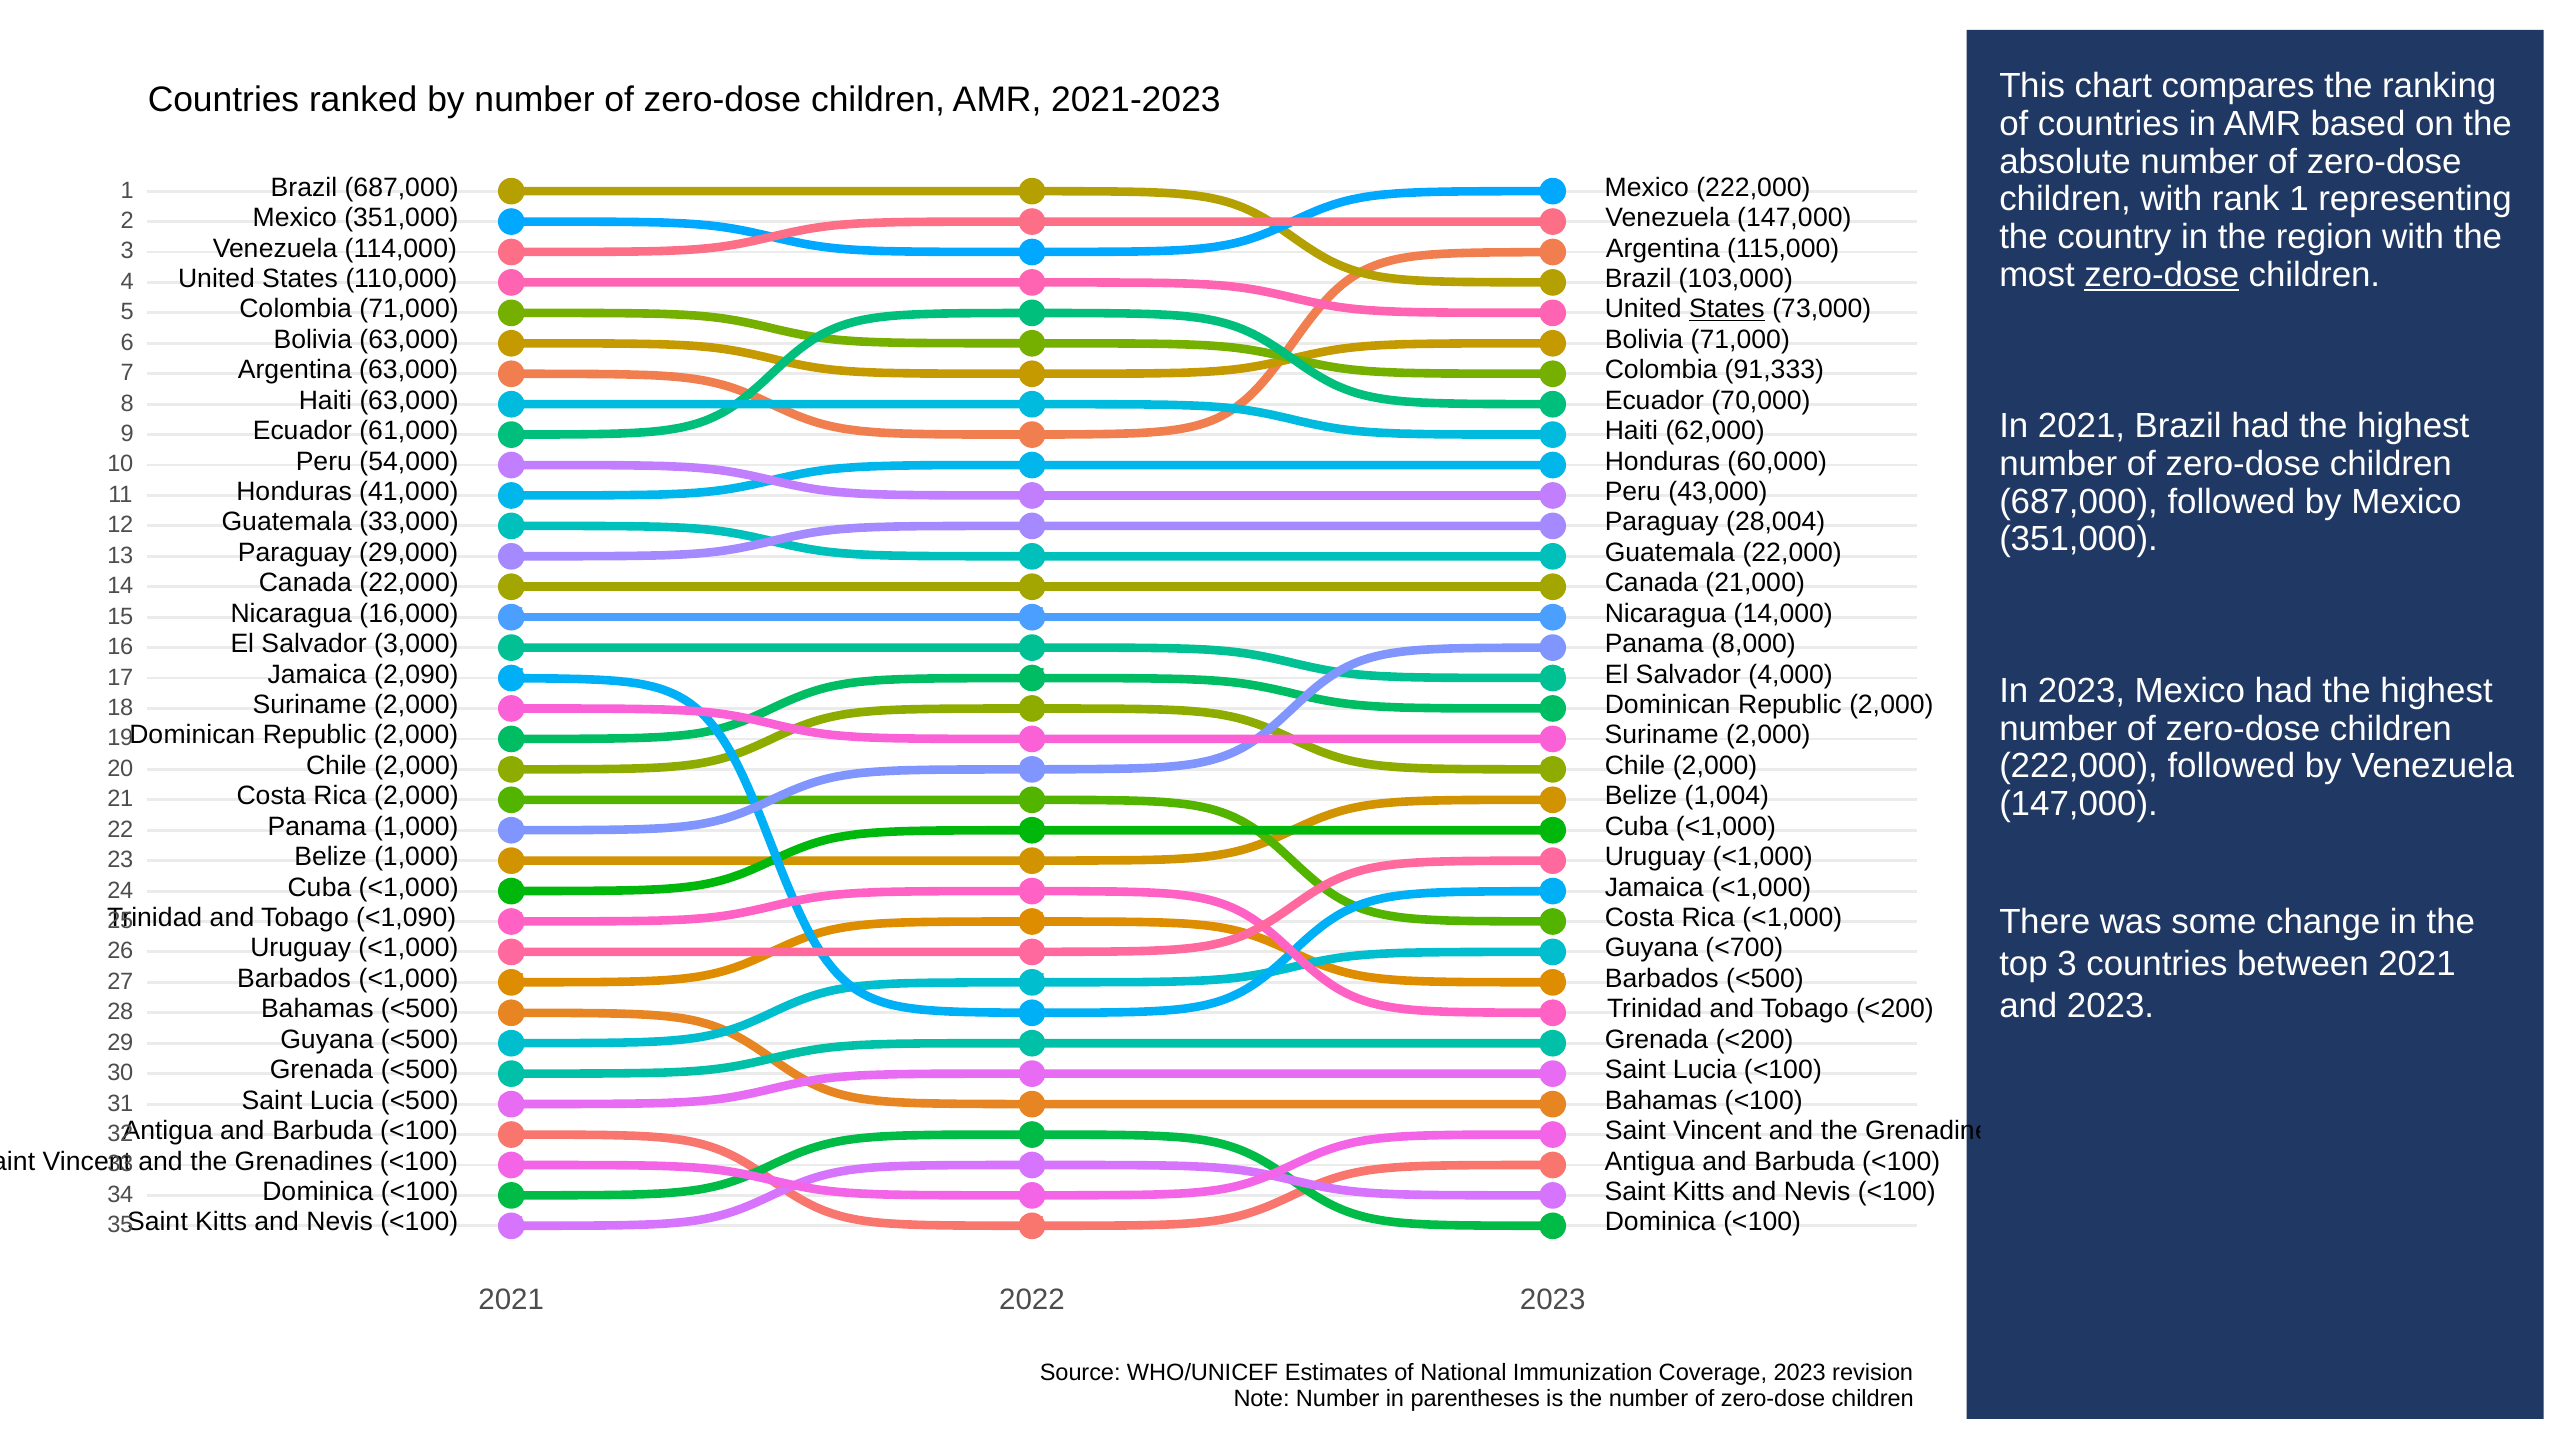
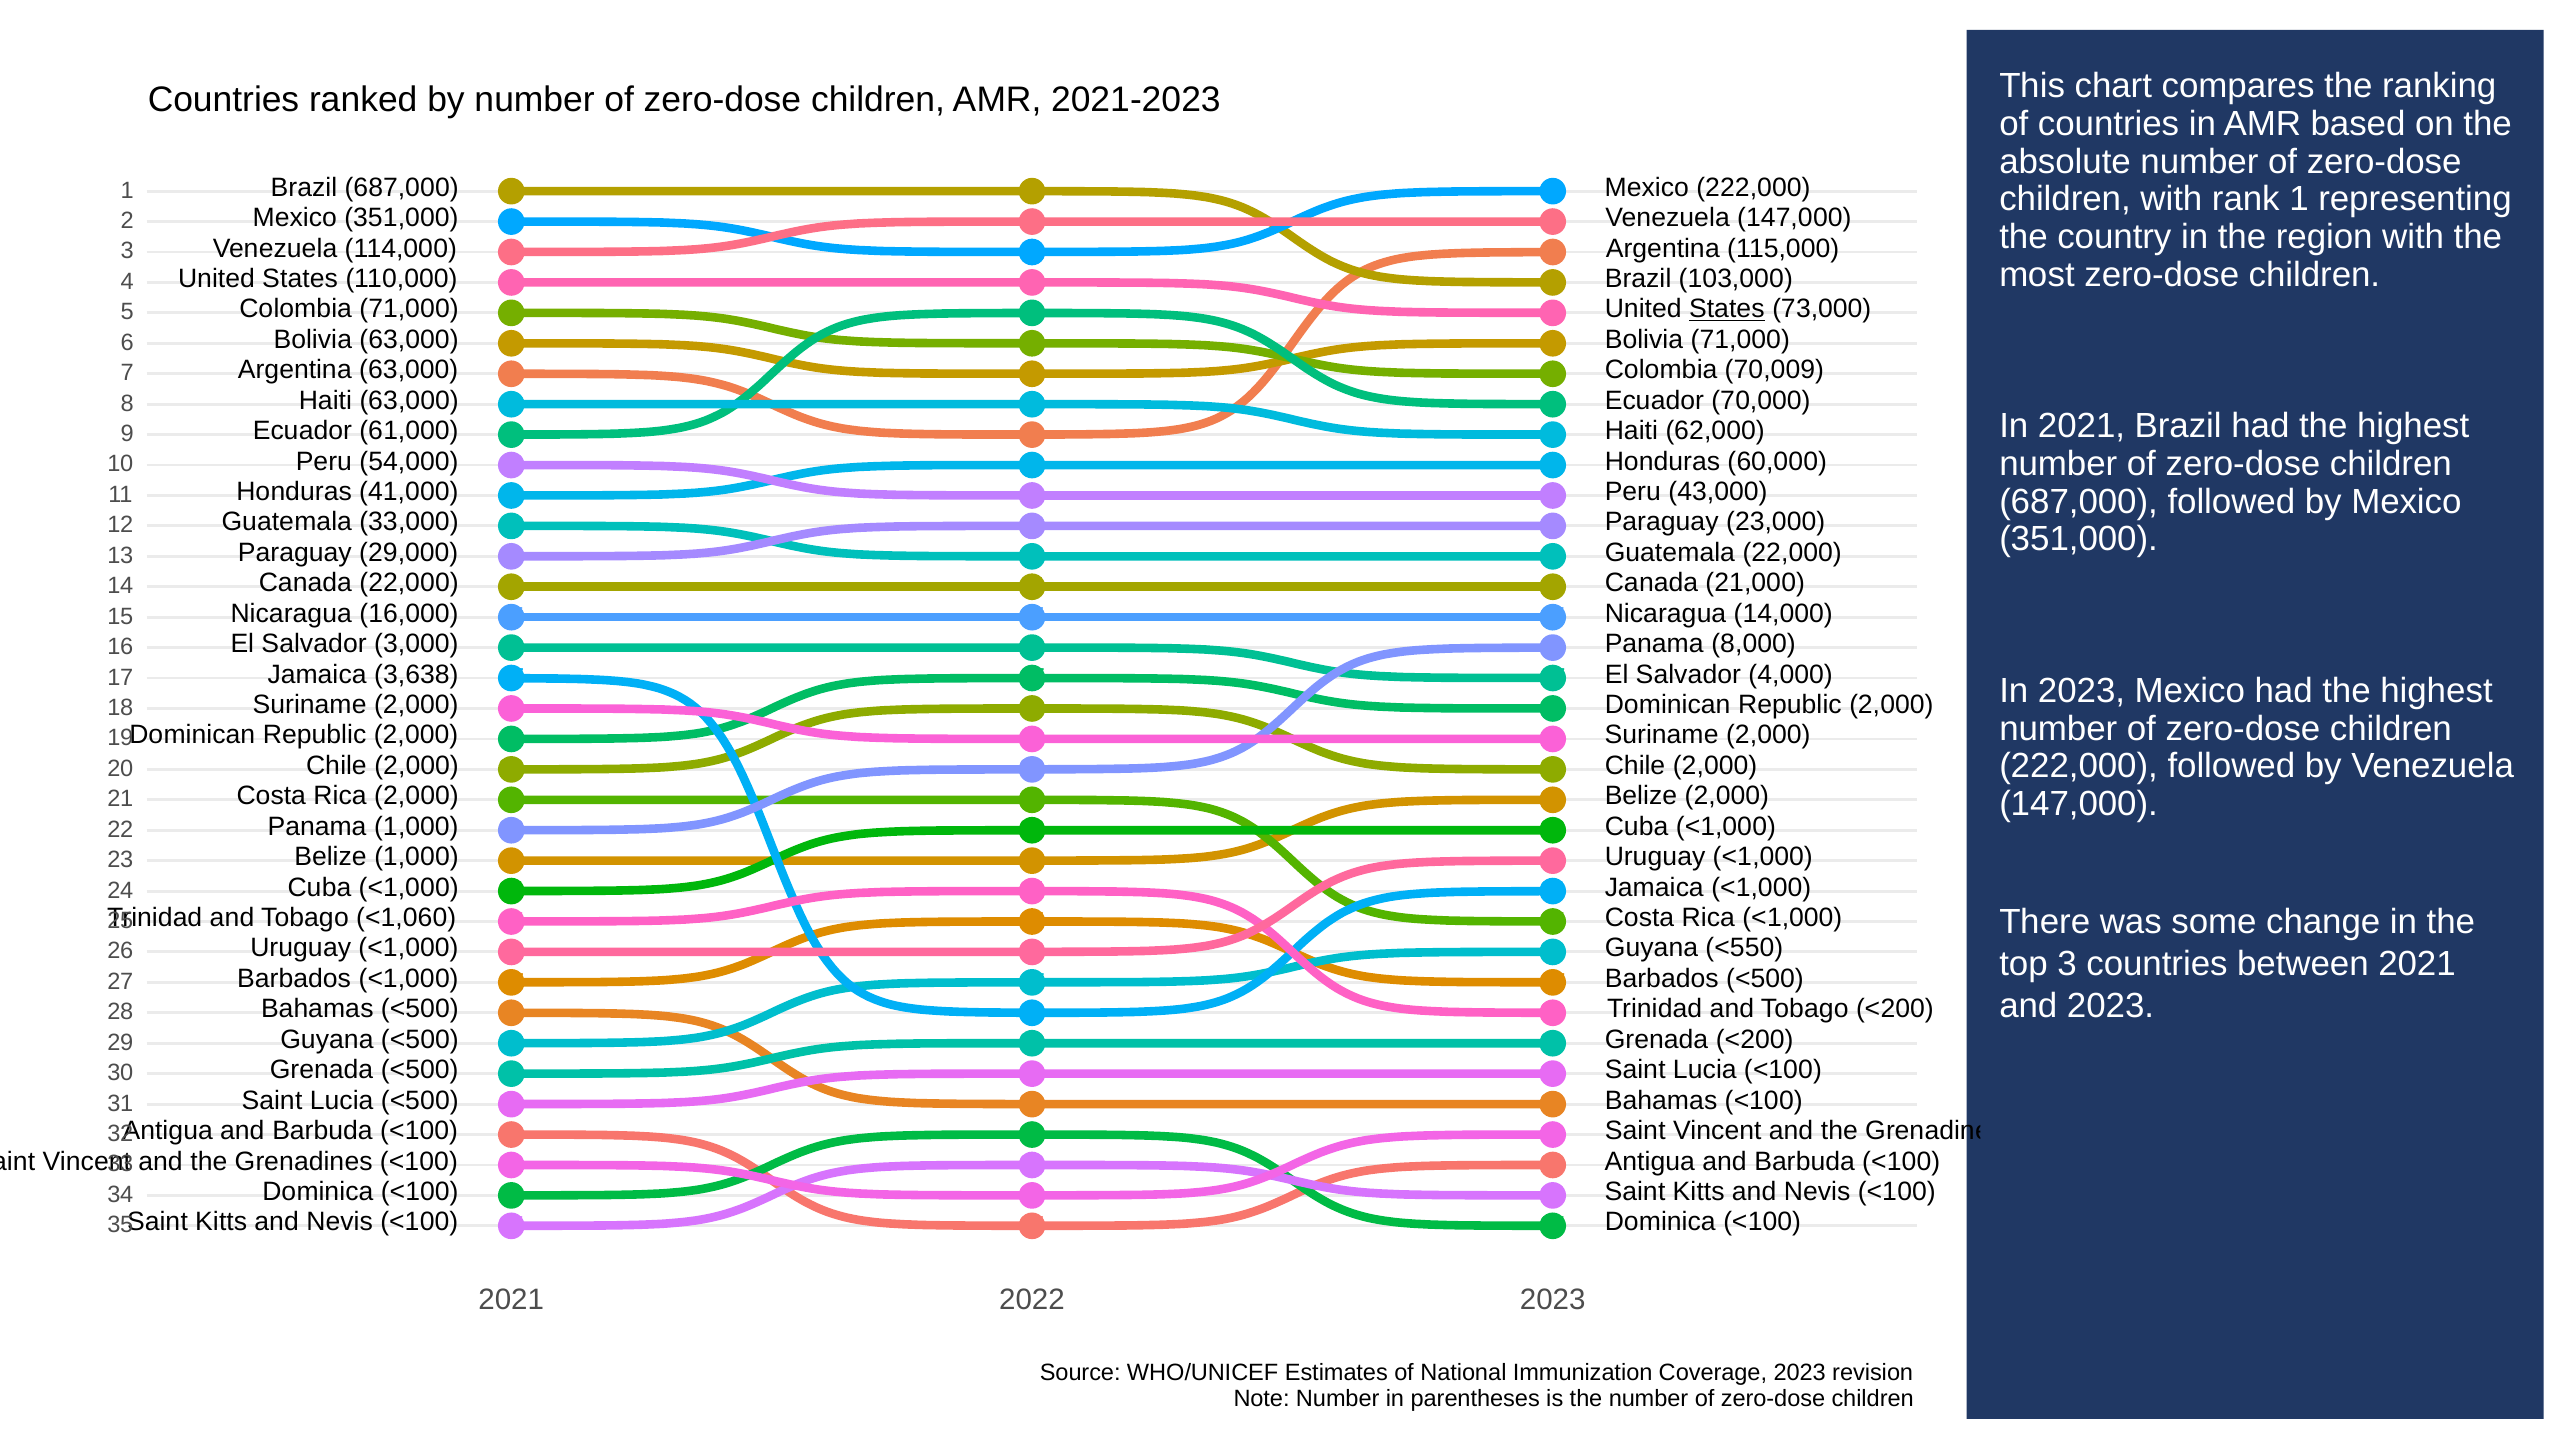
zero-dose underline: present -> none (2162, 275)
91,333: 91,333 -> 70,009 (1774, 370)
28,004: 28,004 -> 23,000 (1776, 522)
2,090: 2,090 -> 3,638 (416, 674)
Belize 1,004: 1,004 -> 2,000 (1727, 796)
<1,090: <1,090 -> <1,060 (406, 918)
<700: <700 -> <550 (1744, 948)
